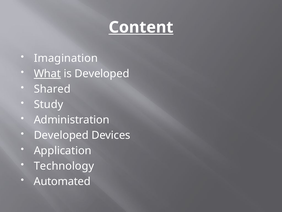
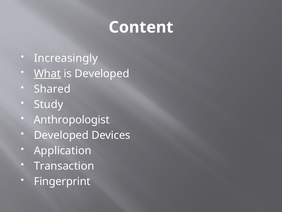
Content underline: present -> none (141, 27)
Imagination: Imagination -> Increasingly (66, 58)
Administration: Administration -> Anthropologist (72, 120)
Technology: Technology -> Transaction (64, 166)
Automated: Automated -> Fingerprint (62, 181)
